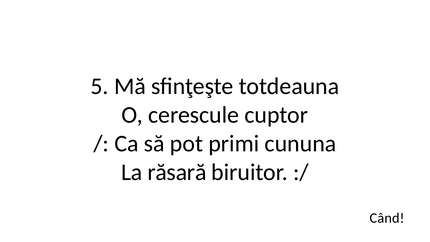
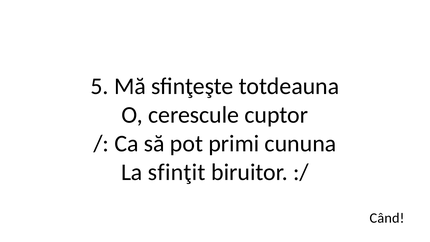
răsară: răsară -> sfinţit (177, 172)
